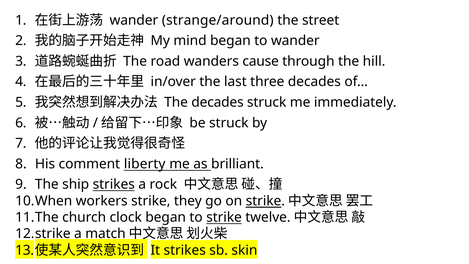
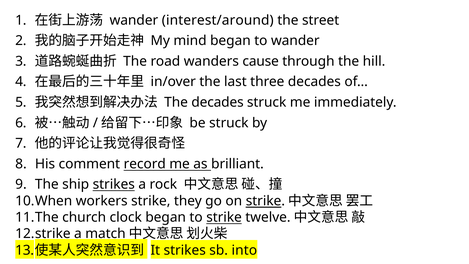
strange/around: strange/around -> interest/around (218, 20)
liberty: liberty -> record (145, 164)
skin: skin -> into (244, 250)
